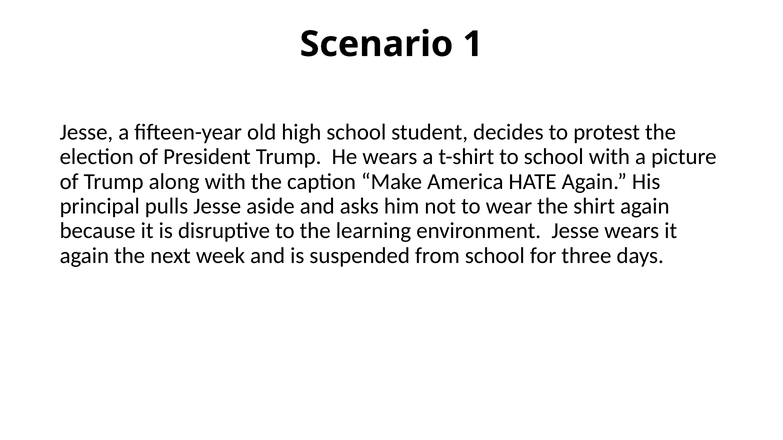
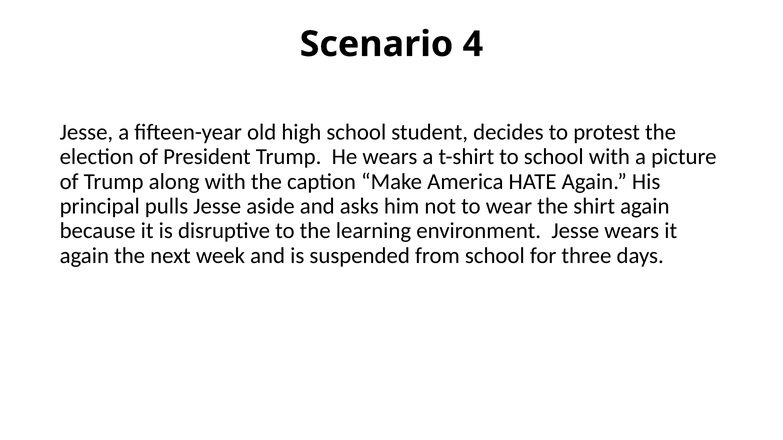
1: 1 -> 4 (473, 44)
